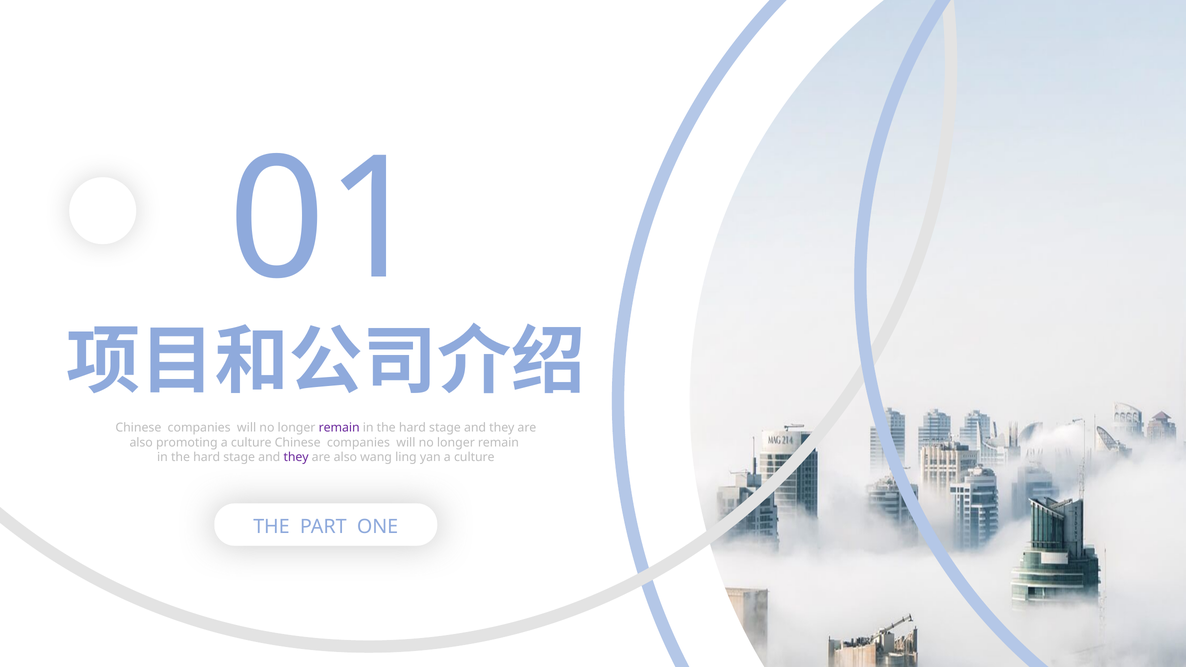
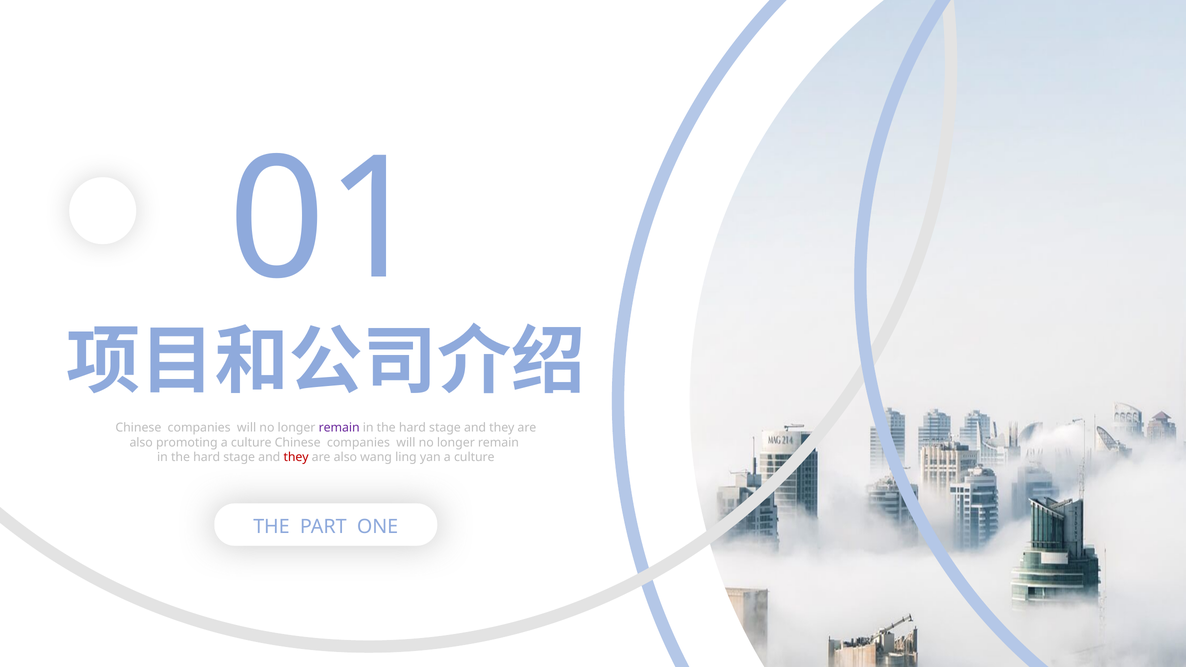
they colour: purple -> red (296, 457)
